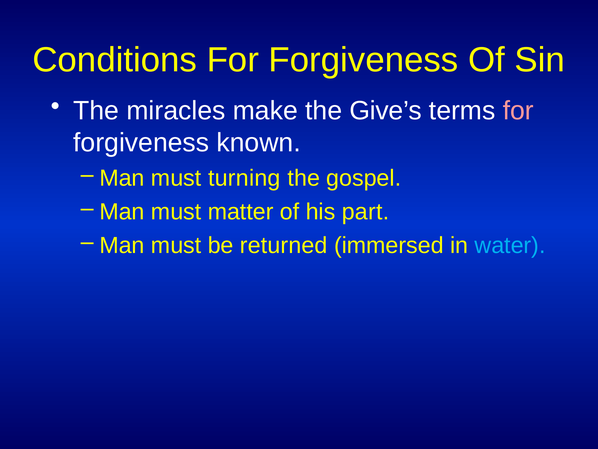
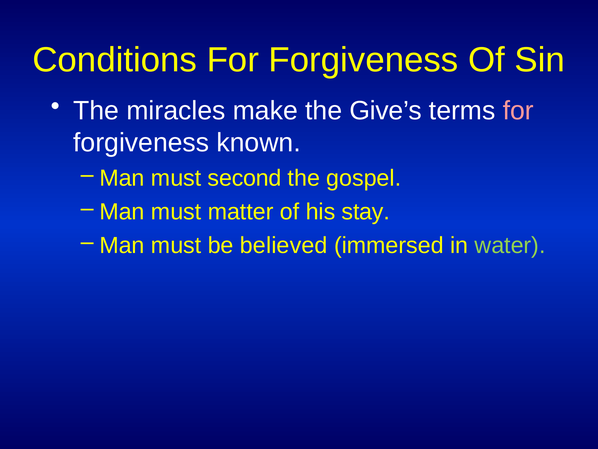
turning: turning -> second (245, 178)
part: part -> stay (366, 212)
returned: returned -> believed (284, 245)
water colour: light blue -> light green (510, 245)
